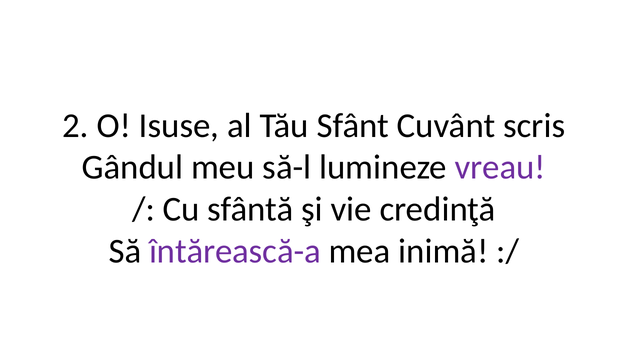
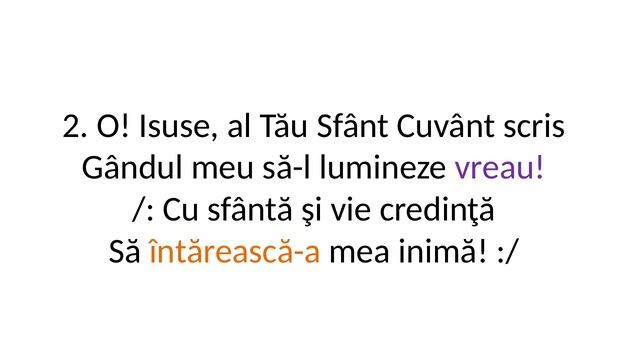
întărească-a colour: purple -> orange (235, 251)
